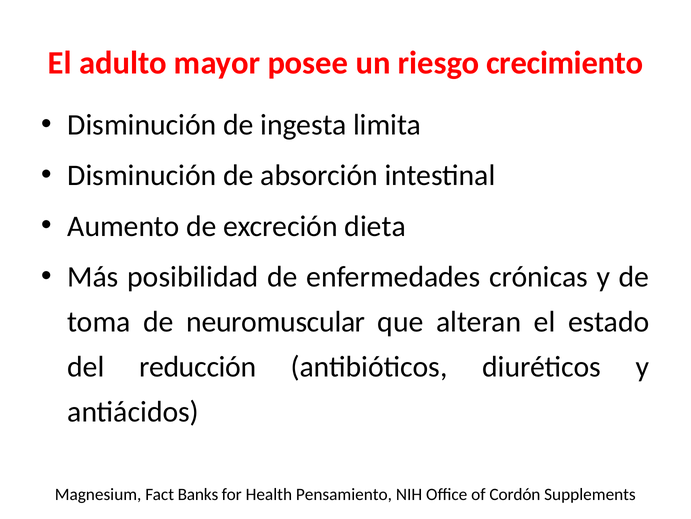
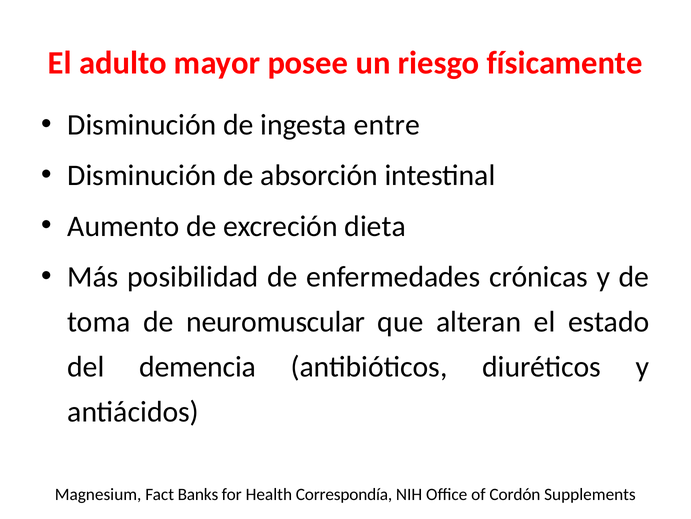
crecimiento: crecimiento -> físicamente (565, 63)
limita: limita -> entre (387, 125)
reducción: reducción -> demencia (198, 366)
Pensamiento: Pensamiento -> Correspondía (344, 494)
